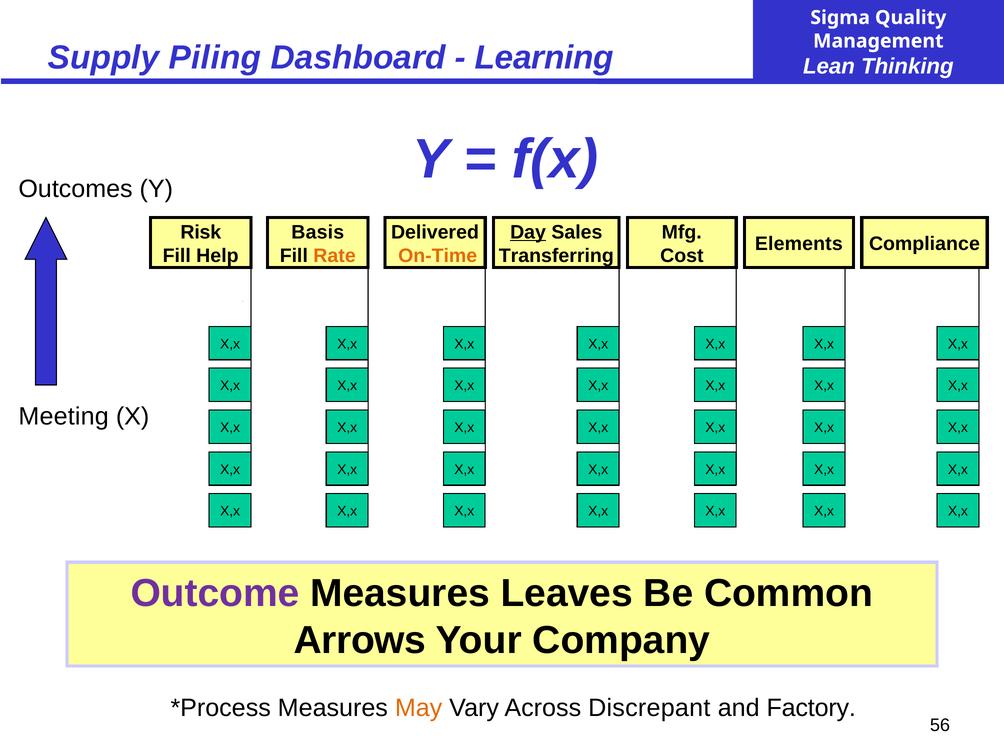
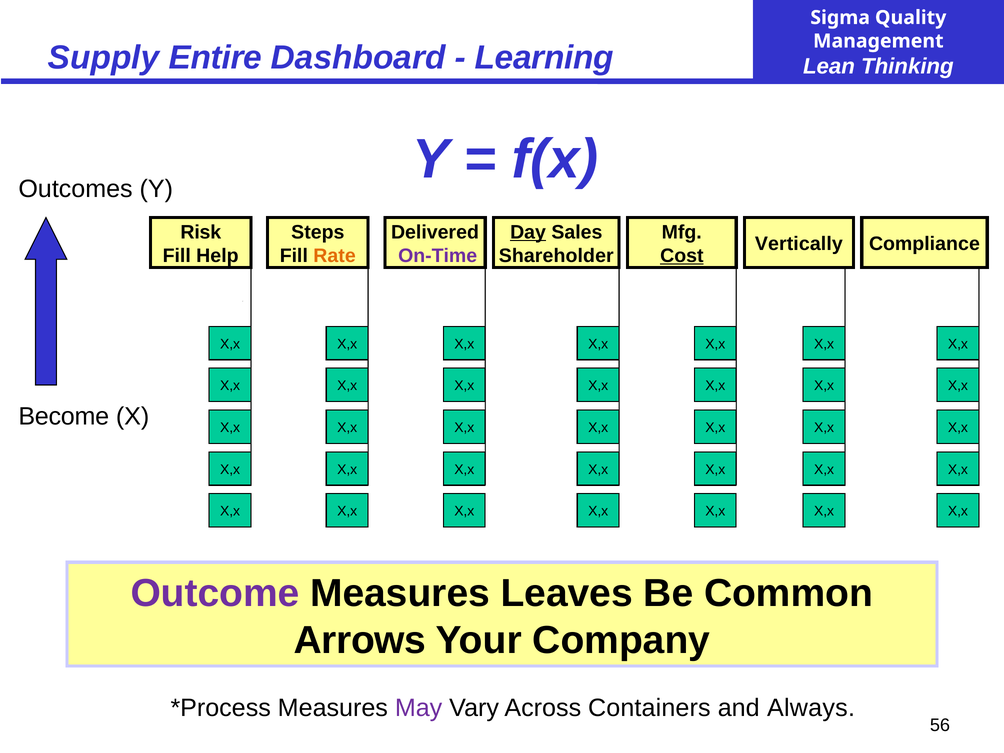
Piling: Piling -> Entire (215, 57)
Basis: Basis -> Steps (318, 232)
Elements: Elements -> Vertically (799, 244)
On-Time colour: orange -> purple (438, 256)
Transferring: Transferring -> Shareholder (556, 256)
Cost underline: none -> present (682, 256)
Meeting: Meeting -> Become (64, 417)
May colour: orange -> purple (419, 708)
Discrepant: Discrepant -> Containers (649, 708)
Factory: Factory -> Always (811, 708)
